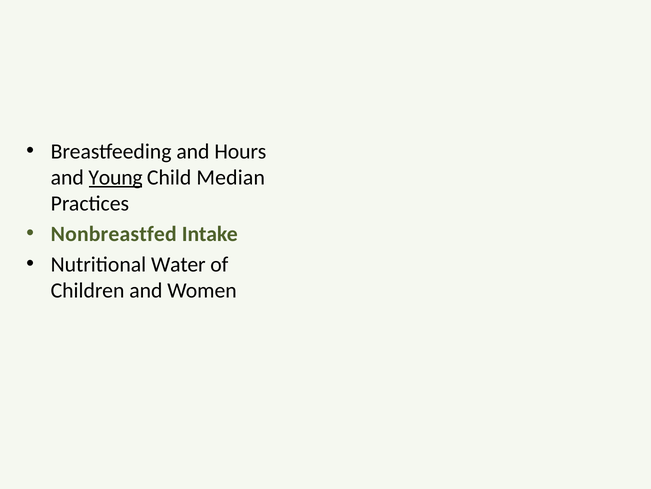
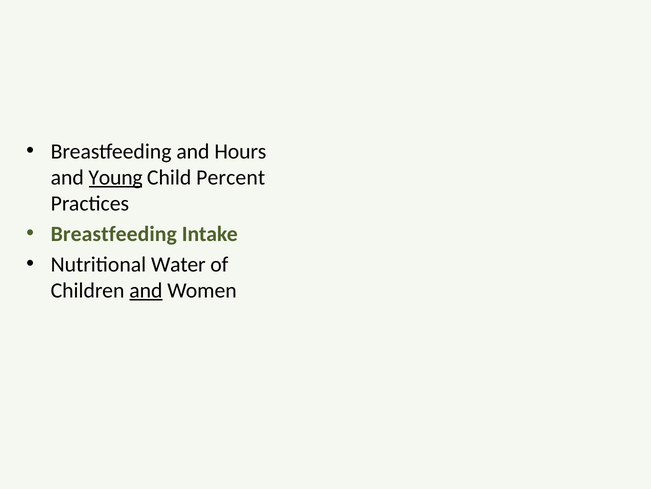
Median: Median -> Percent (231, 177)
Nonbreastfed: Nonbreastfed -> Breastfeeding (114, 234)
and underline: none -> present (146, 290)
